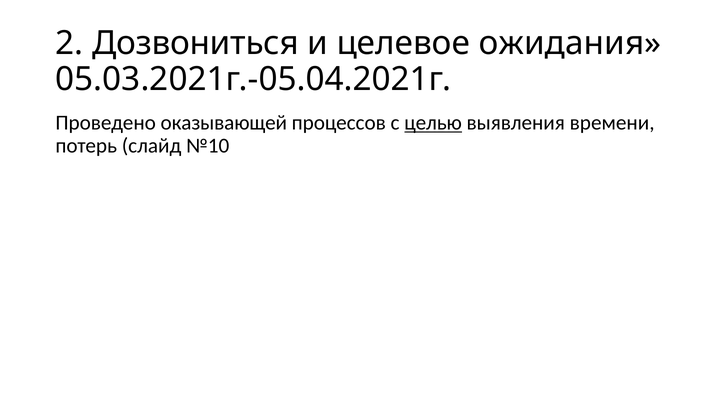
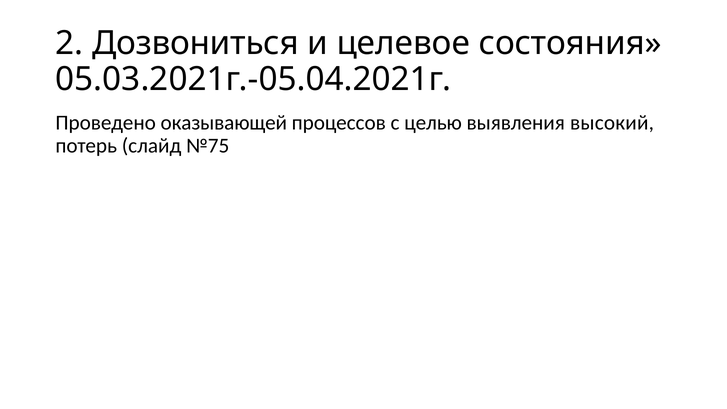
ожидания: ожидания -> состояния (570, 43)
целью underline: present -> none (433, 123)
времени: времени -> высокий (612, 123)
№10: №10 -> №75 (208, 146)
